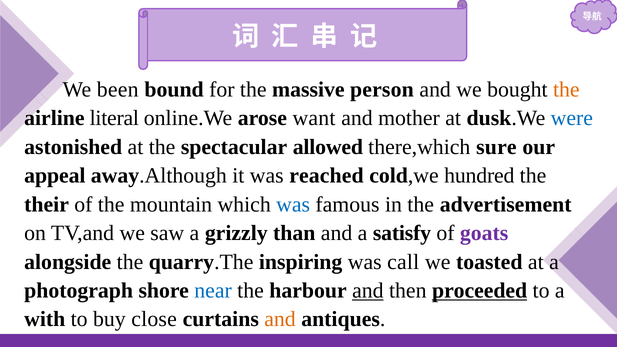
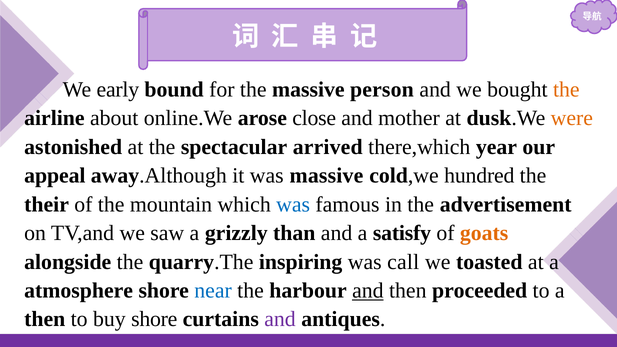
been: been -> early (118, 90)
literal: literal -> about (114, 118)
want: want -> close (314, 118)
were colour: blue -> orange (572, 118)
allowed: allowed -> arrived (328, 147)
sure: sure -> year (496, 147)
was reached: reached -> massive (326, 176)
goats colour: purple -> orange (484, 233)
photograph: photograph -> atmosphere (79, 291)
proceeded underline: present -> none (480, 291)
with: with -> then (45, 319)
buy close: close -> shore (154, 319)
and colour: orange -> purple (280, 319)
